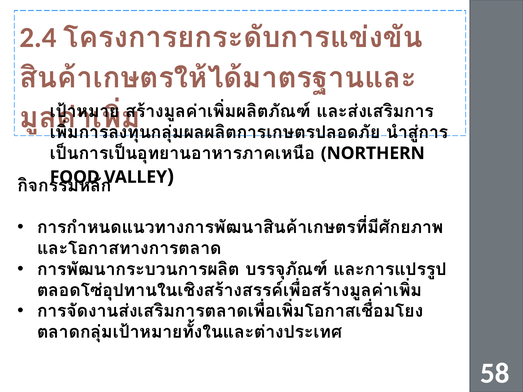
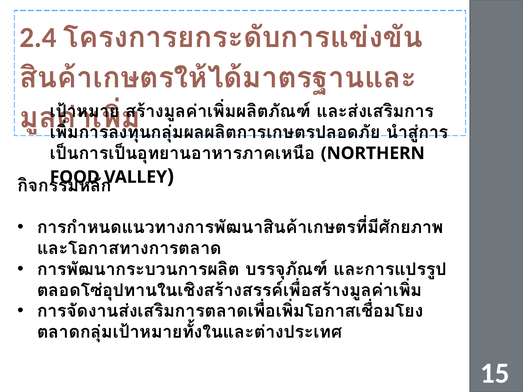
58: 58 -> 15 (495, 373)
